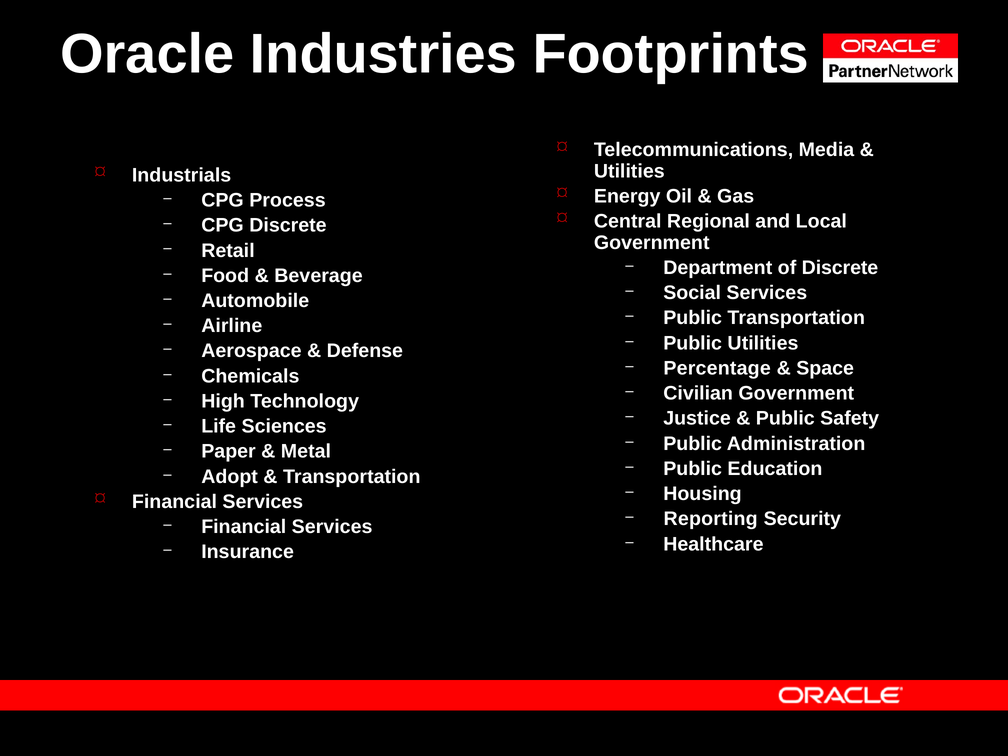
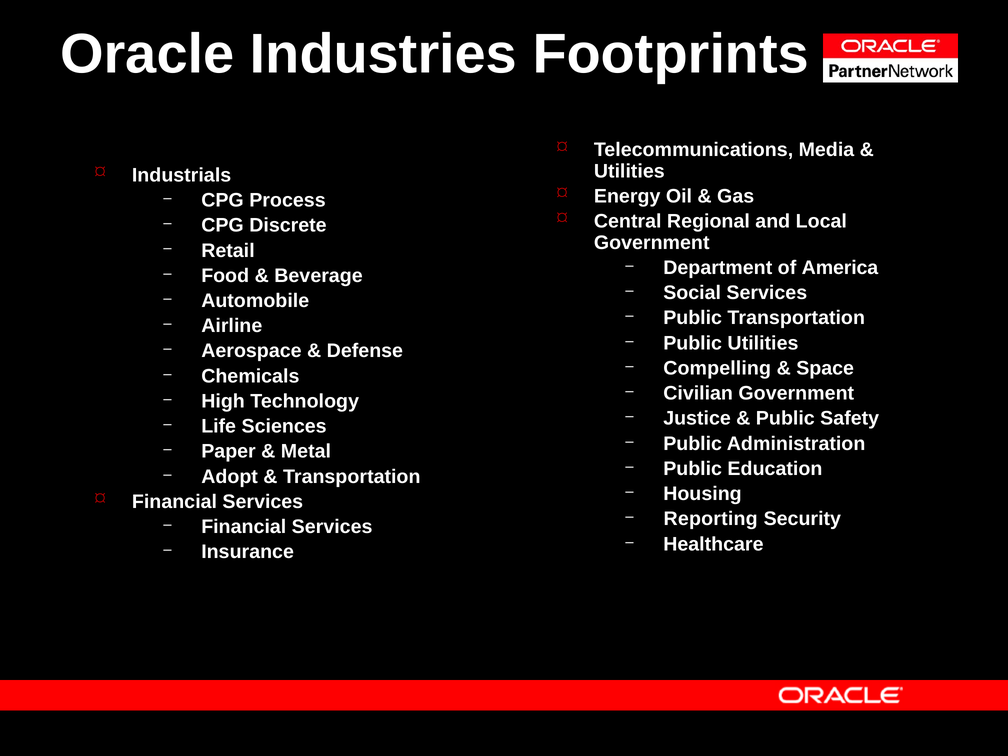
of Discrete: Discrete -> America (840, 268)
Percentage: Percentage -> Compelling (717, 368)
